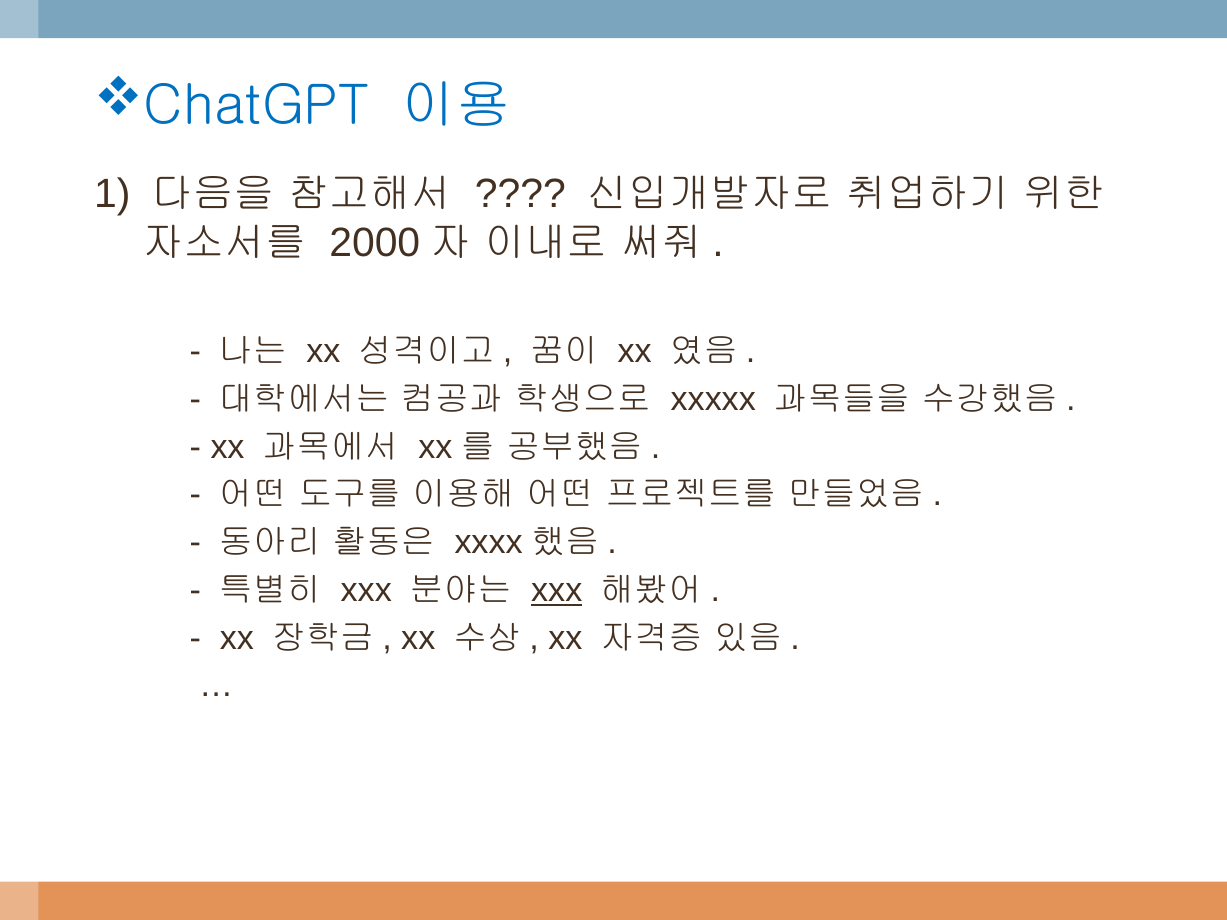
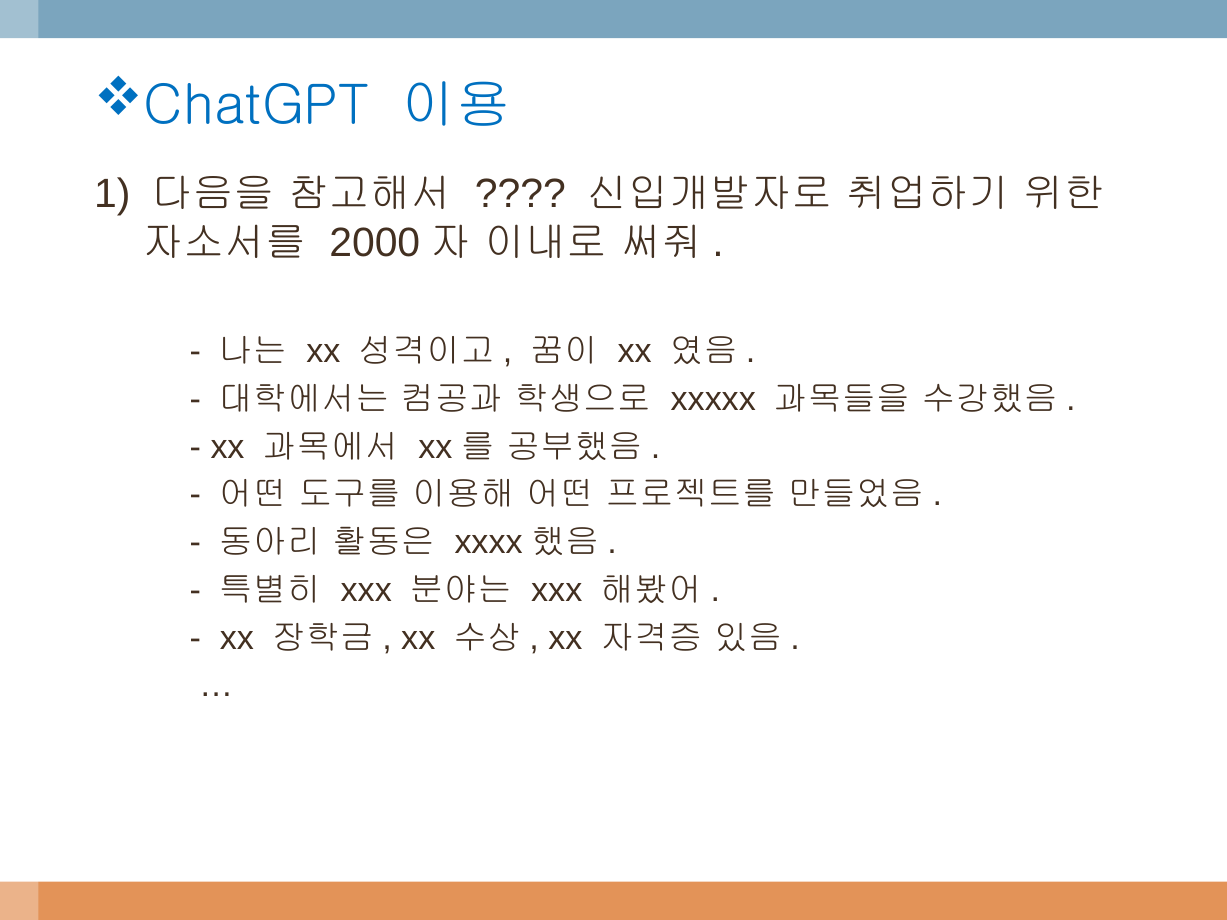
xxx underline: present -> none (557, 590)
